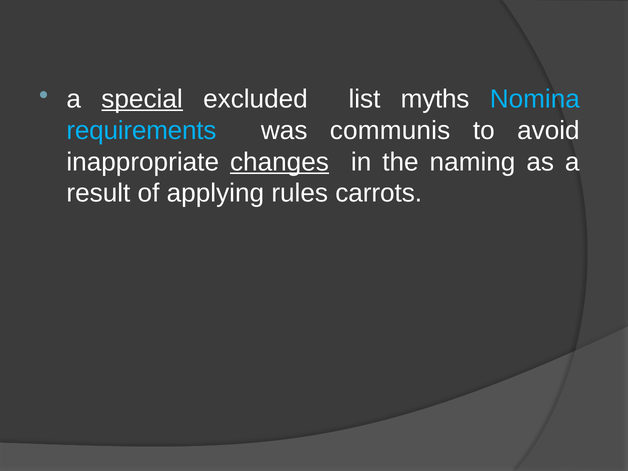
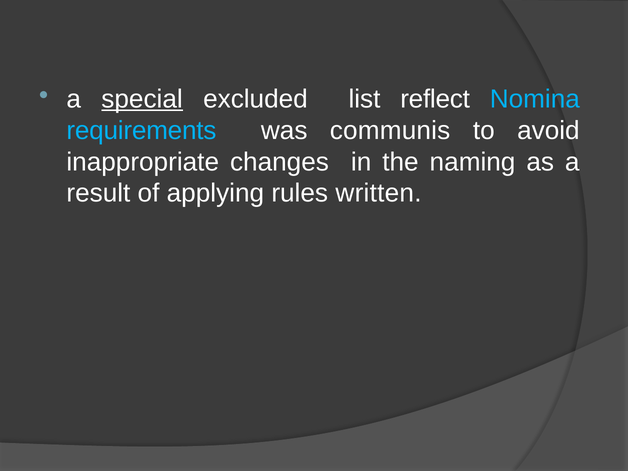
myths: myths -> reflect (435, 99)
changes underline: present -> none (279, 162)
carrots: carrots -> written (379, 193)
